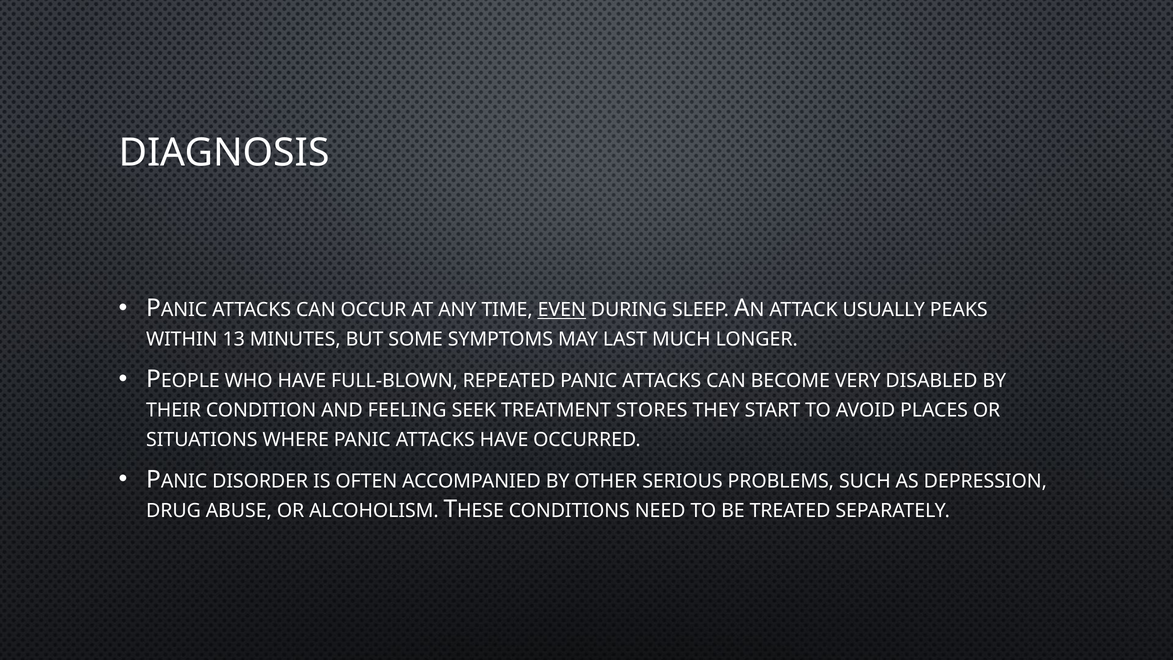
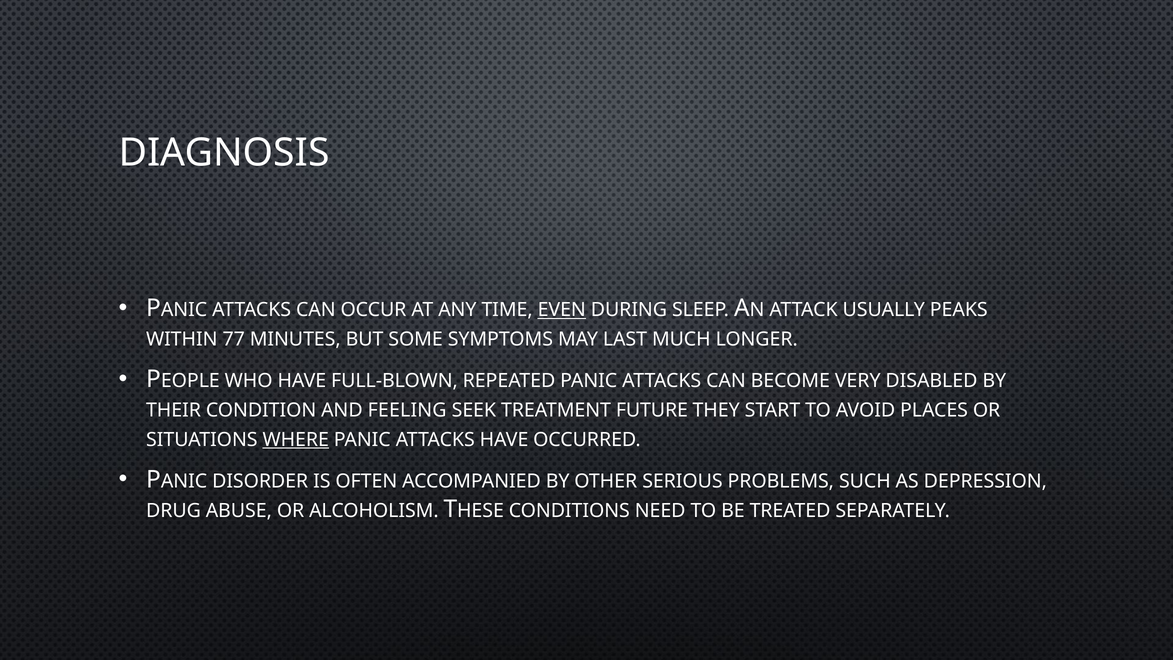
13: 13 -> 77 (234, 339)
STORES: STORES -> FUTURE (652, 410)
WHERE underline: none -> present (296, 440)
